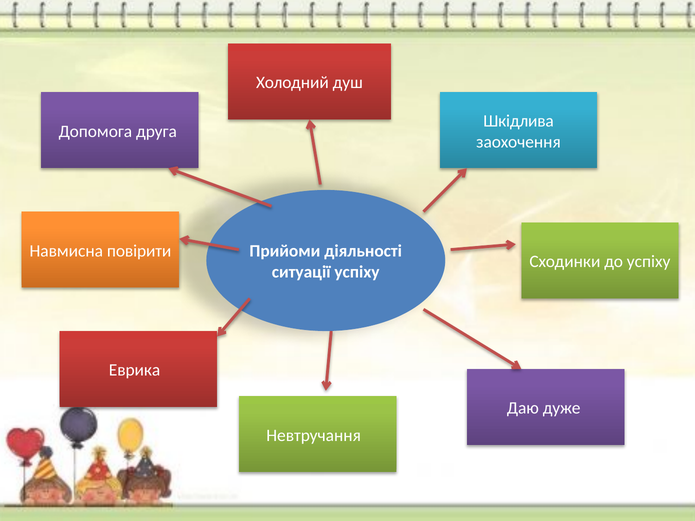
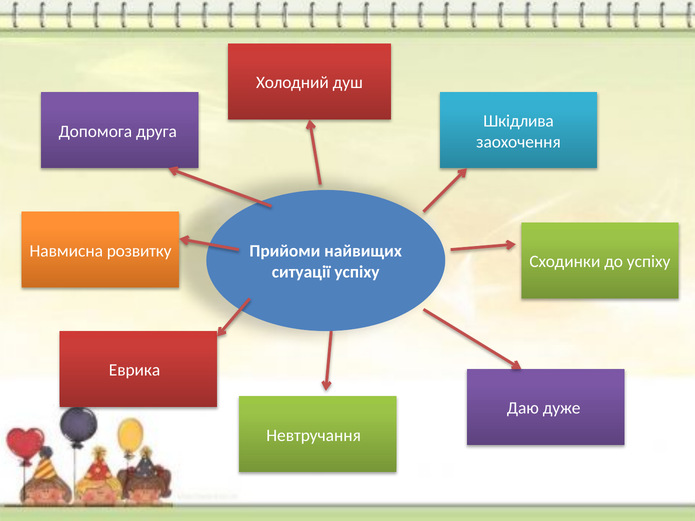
повірити: повірити -> розвитку (139, 251)
діяльності: діяльності -> найвищих (363, 251)
